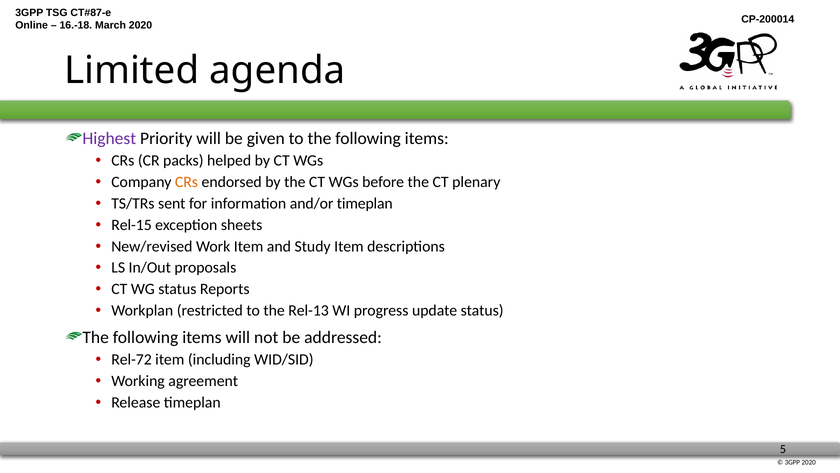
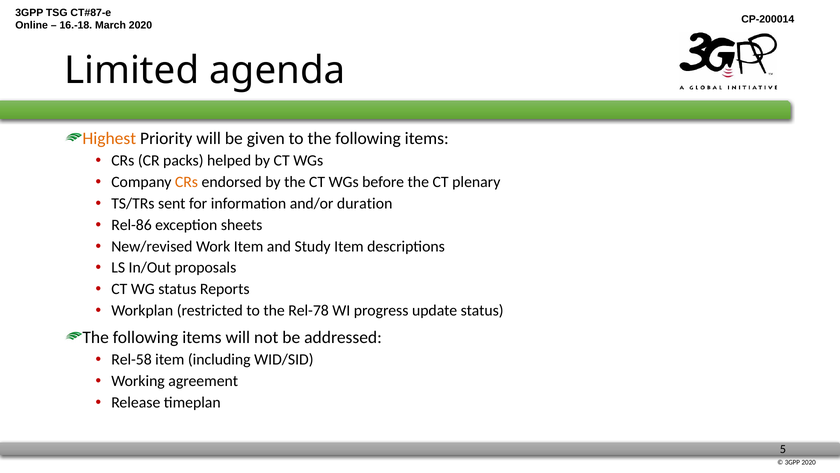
Highest colour: purple -> orange (109, 138)
and/or timeplan: timeplan -> duration (365, 203)
Rel-15: Rel-15 -> Rel-86 (132, 225)
Rel-13: Rel-13 -> Rel-78 (309, 310)
Rel-72: Rel-72 -> Rel-58 (132, 359)
